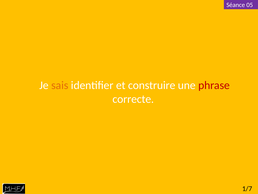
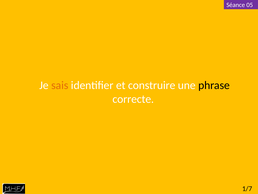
phrase colour: red -> black (214, 85)
